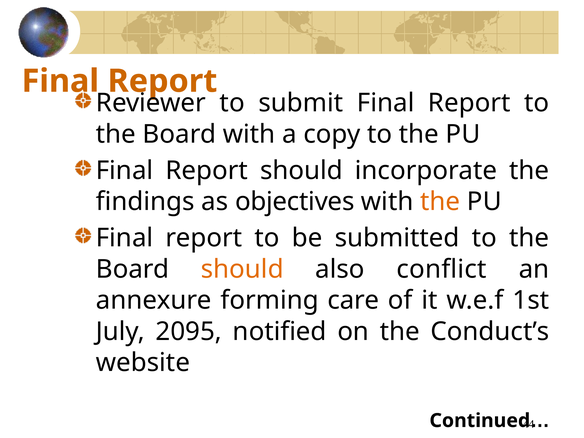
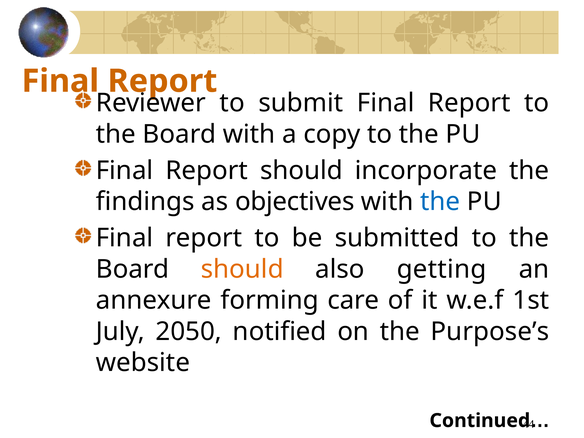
the colour: orange -> blue (440, 202)
conflict: conflict -> getting (442, 269)
2095: 2095 -> 2050 (189, 332)
Conduct’s: Conduct’s -> Purpose’s (490, 332)
